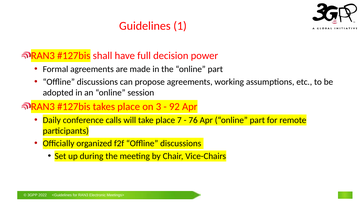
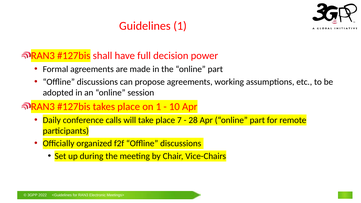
on 3: 3 -> 1 (158, 107)
92: 92 -> 10 (174, 107)
76: 76 -> 28 (193, 120)
